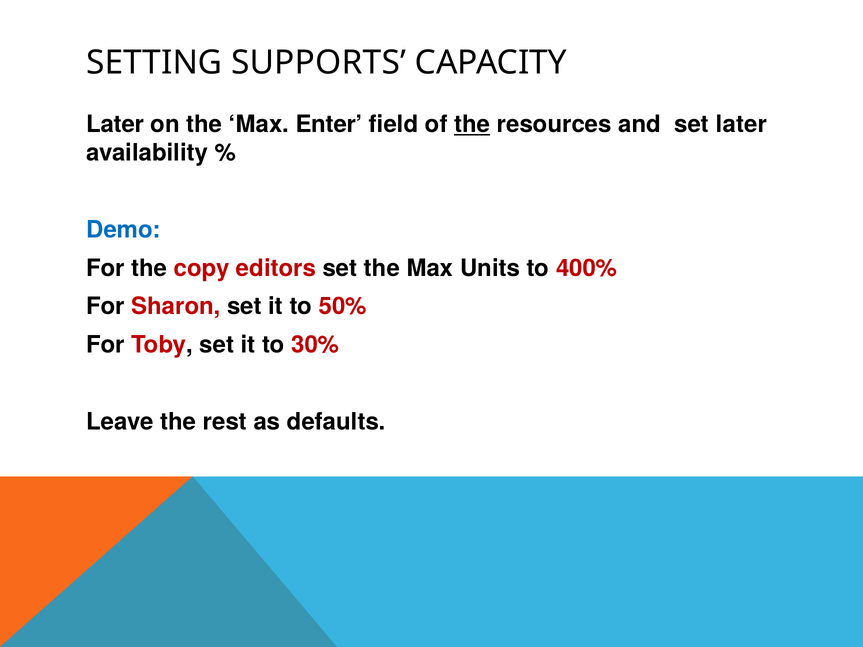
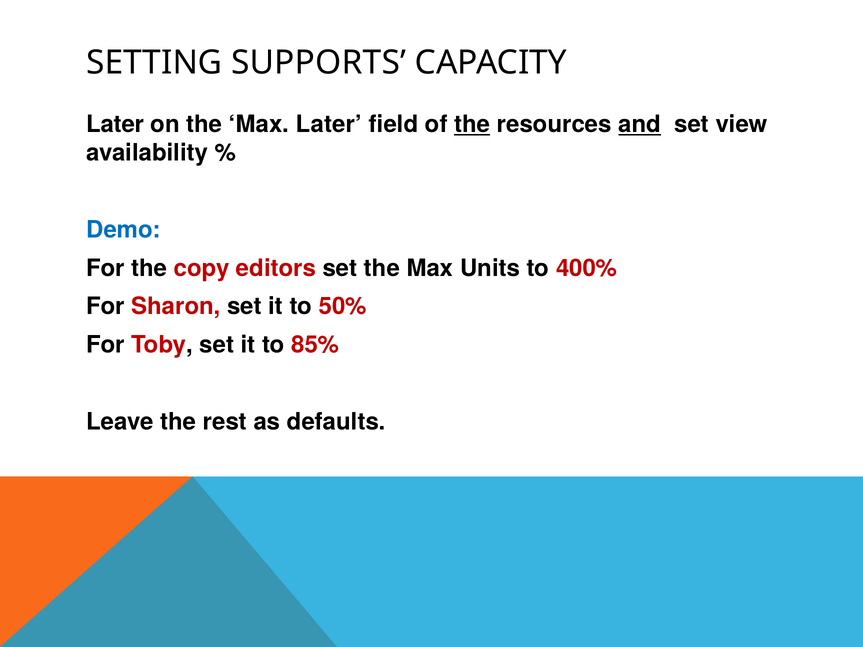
Max Enter: Enter -> Later (329, 124)
and underline: none -> present (640, 124)
set later: later -> view (742, 124)
30%: 30% -> 85% (315, 345)
